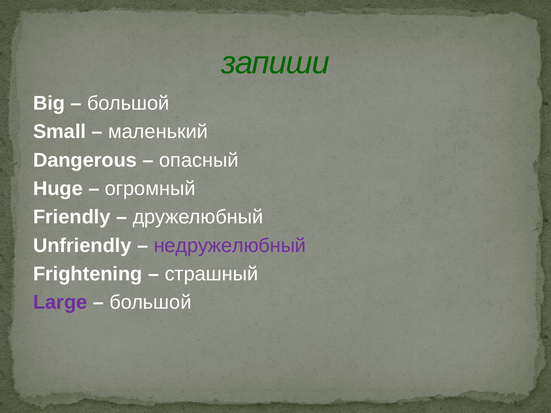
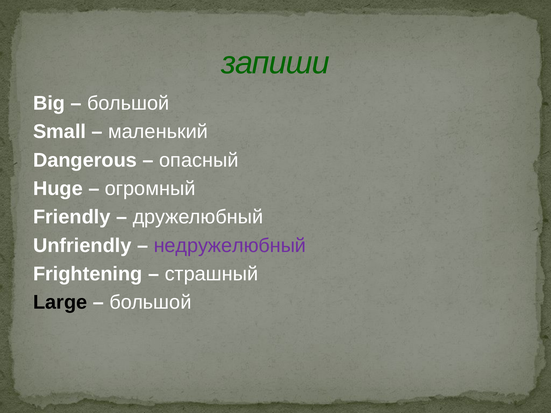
Large colour: purple -> black (60, 303)
